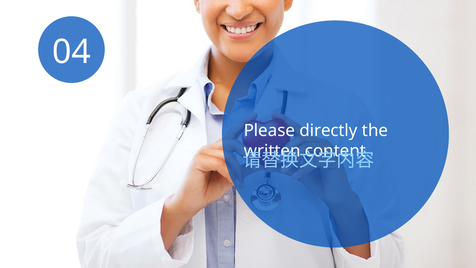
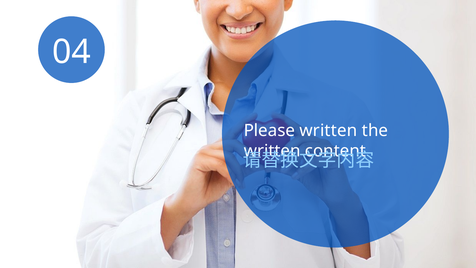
Please directly: directly -> written (328, 131)
